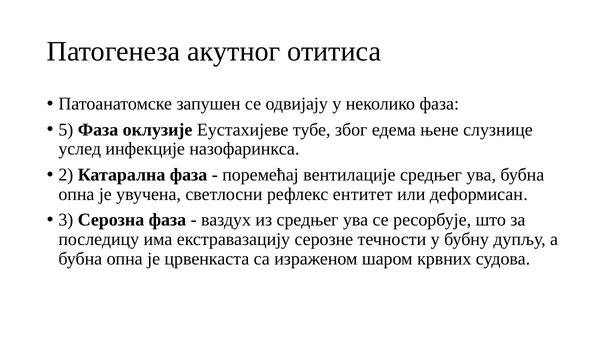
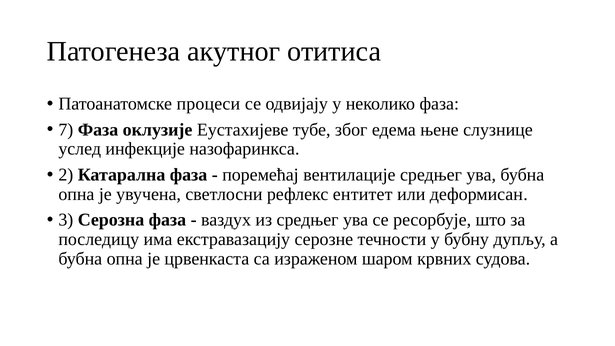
запушен: запушен -> процеси (208, 104)
5: 5 -> 7 (66, 130)
